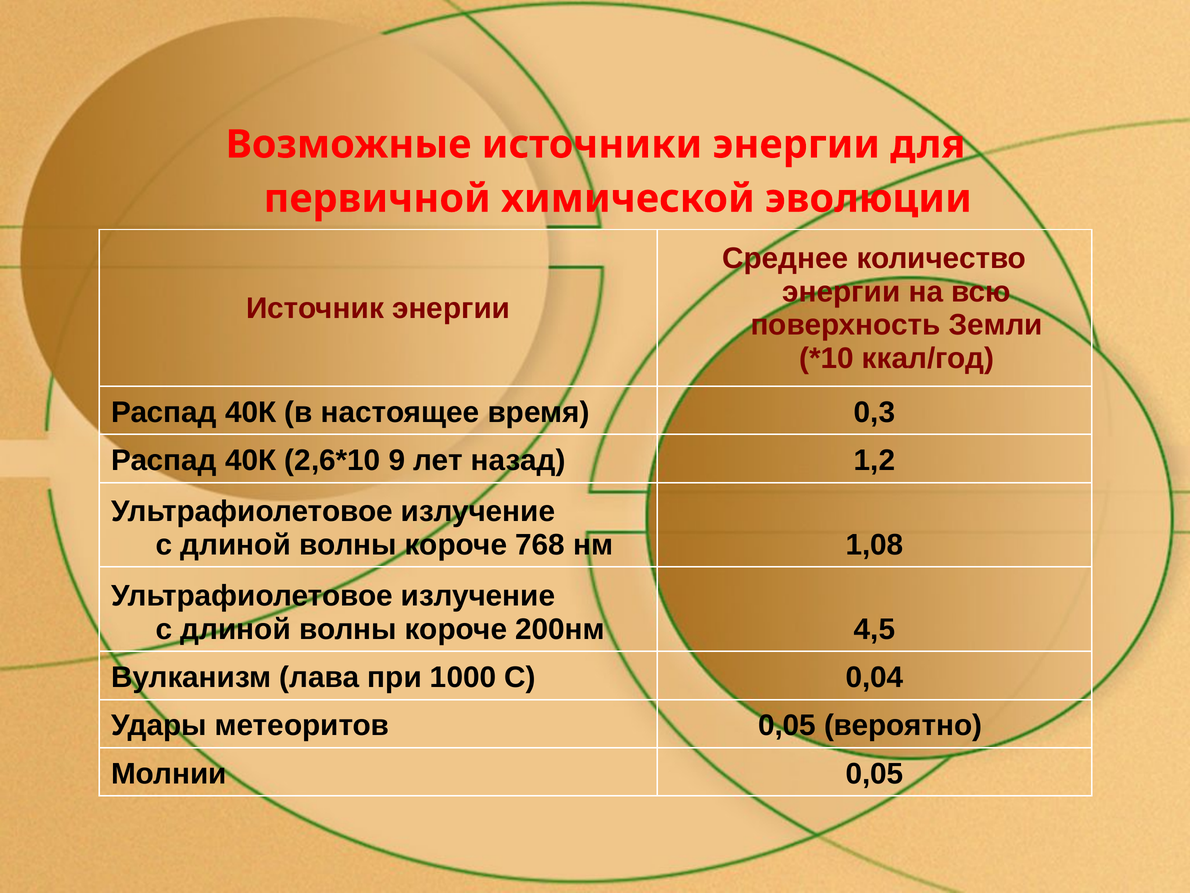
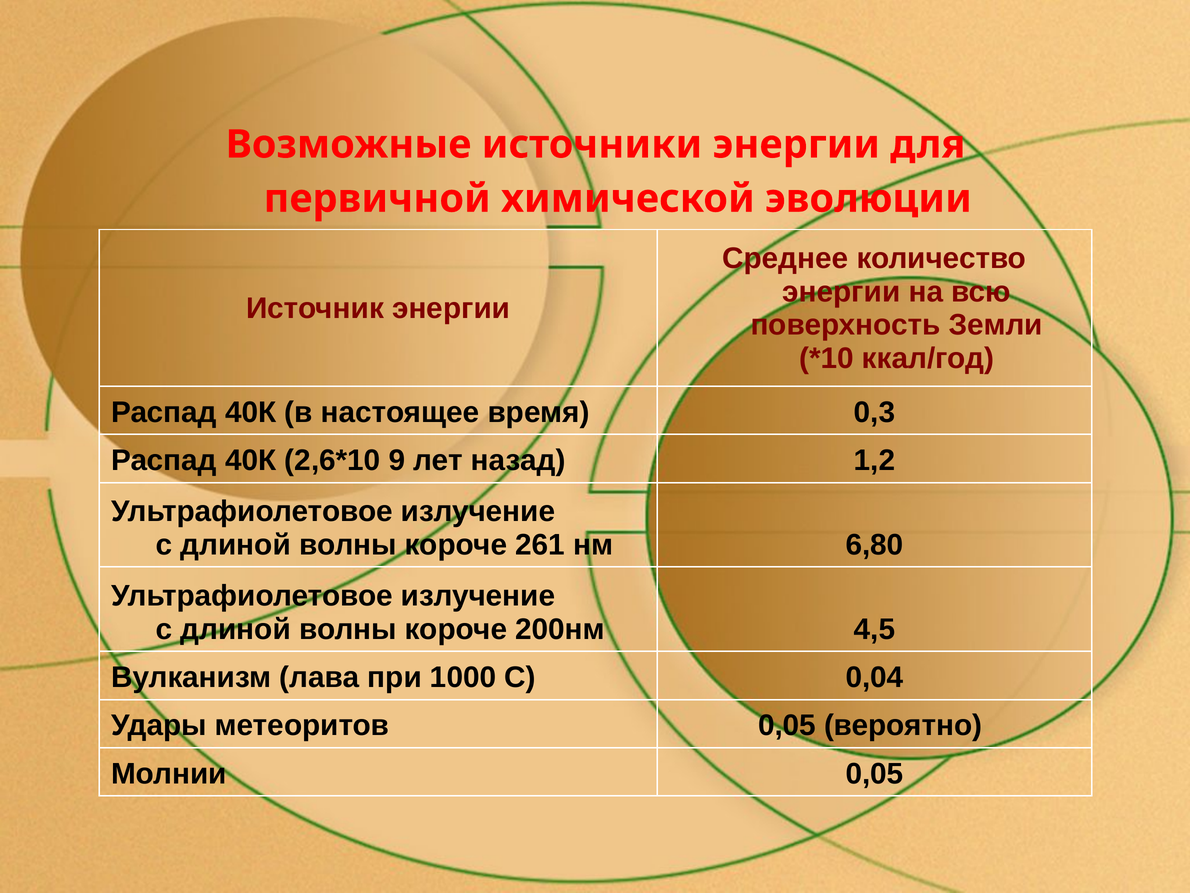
768: 768 -> 261 (540, 545)
1,08: 1,08 -> 6,80 (874, 545)
